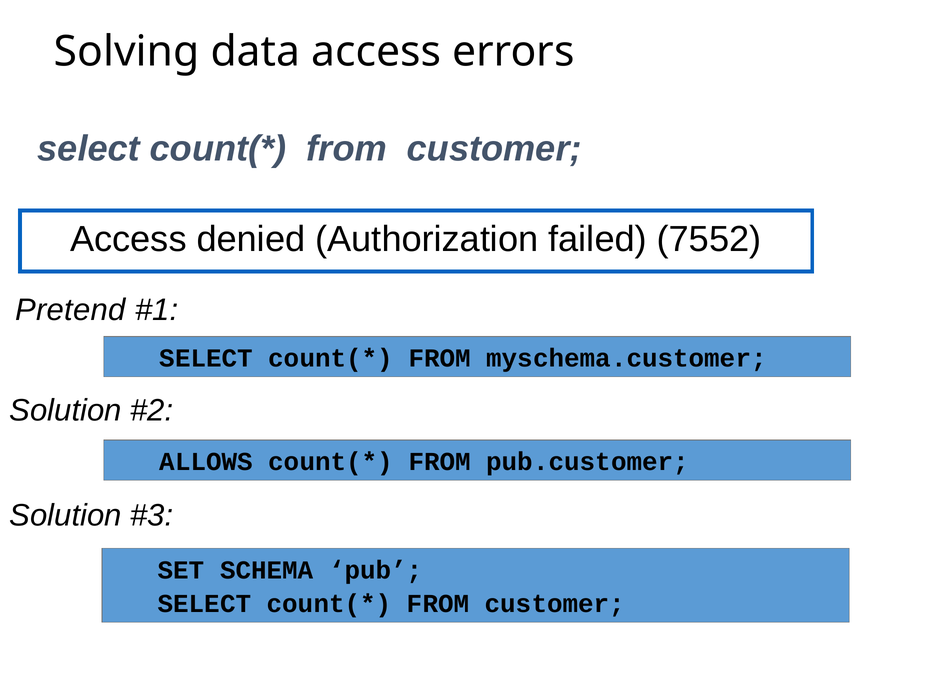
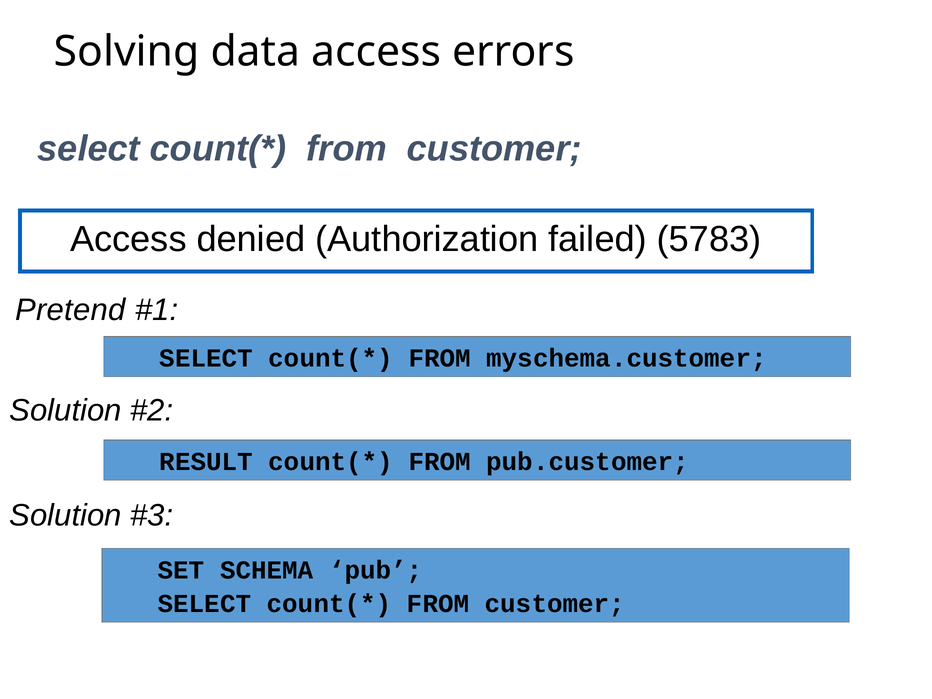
7552: 7552 -> 5783 (709, 239)
ALLOWS: ALLOWS -> RESULT (206, 462)
